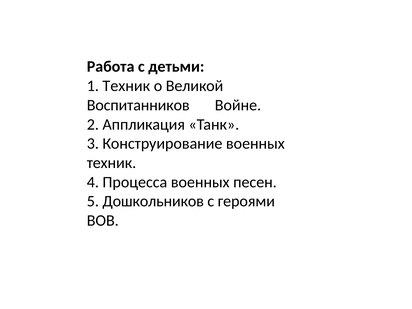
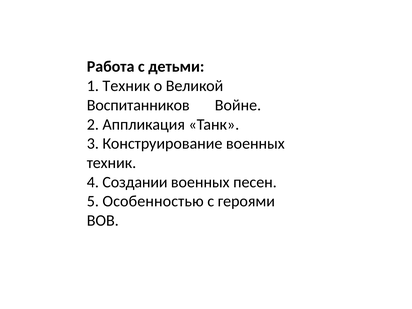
Процесса: Процесса -> Создании (135, 182)
Дошкольников: Дошкольников -> Особенностью (153, 201)
